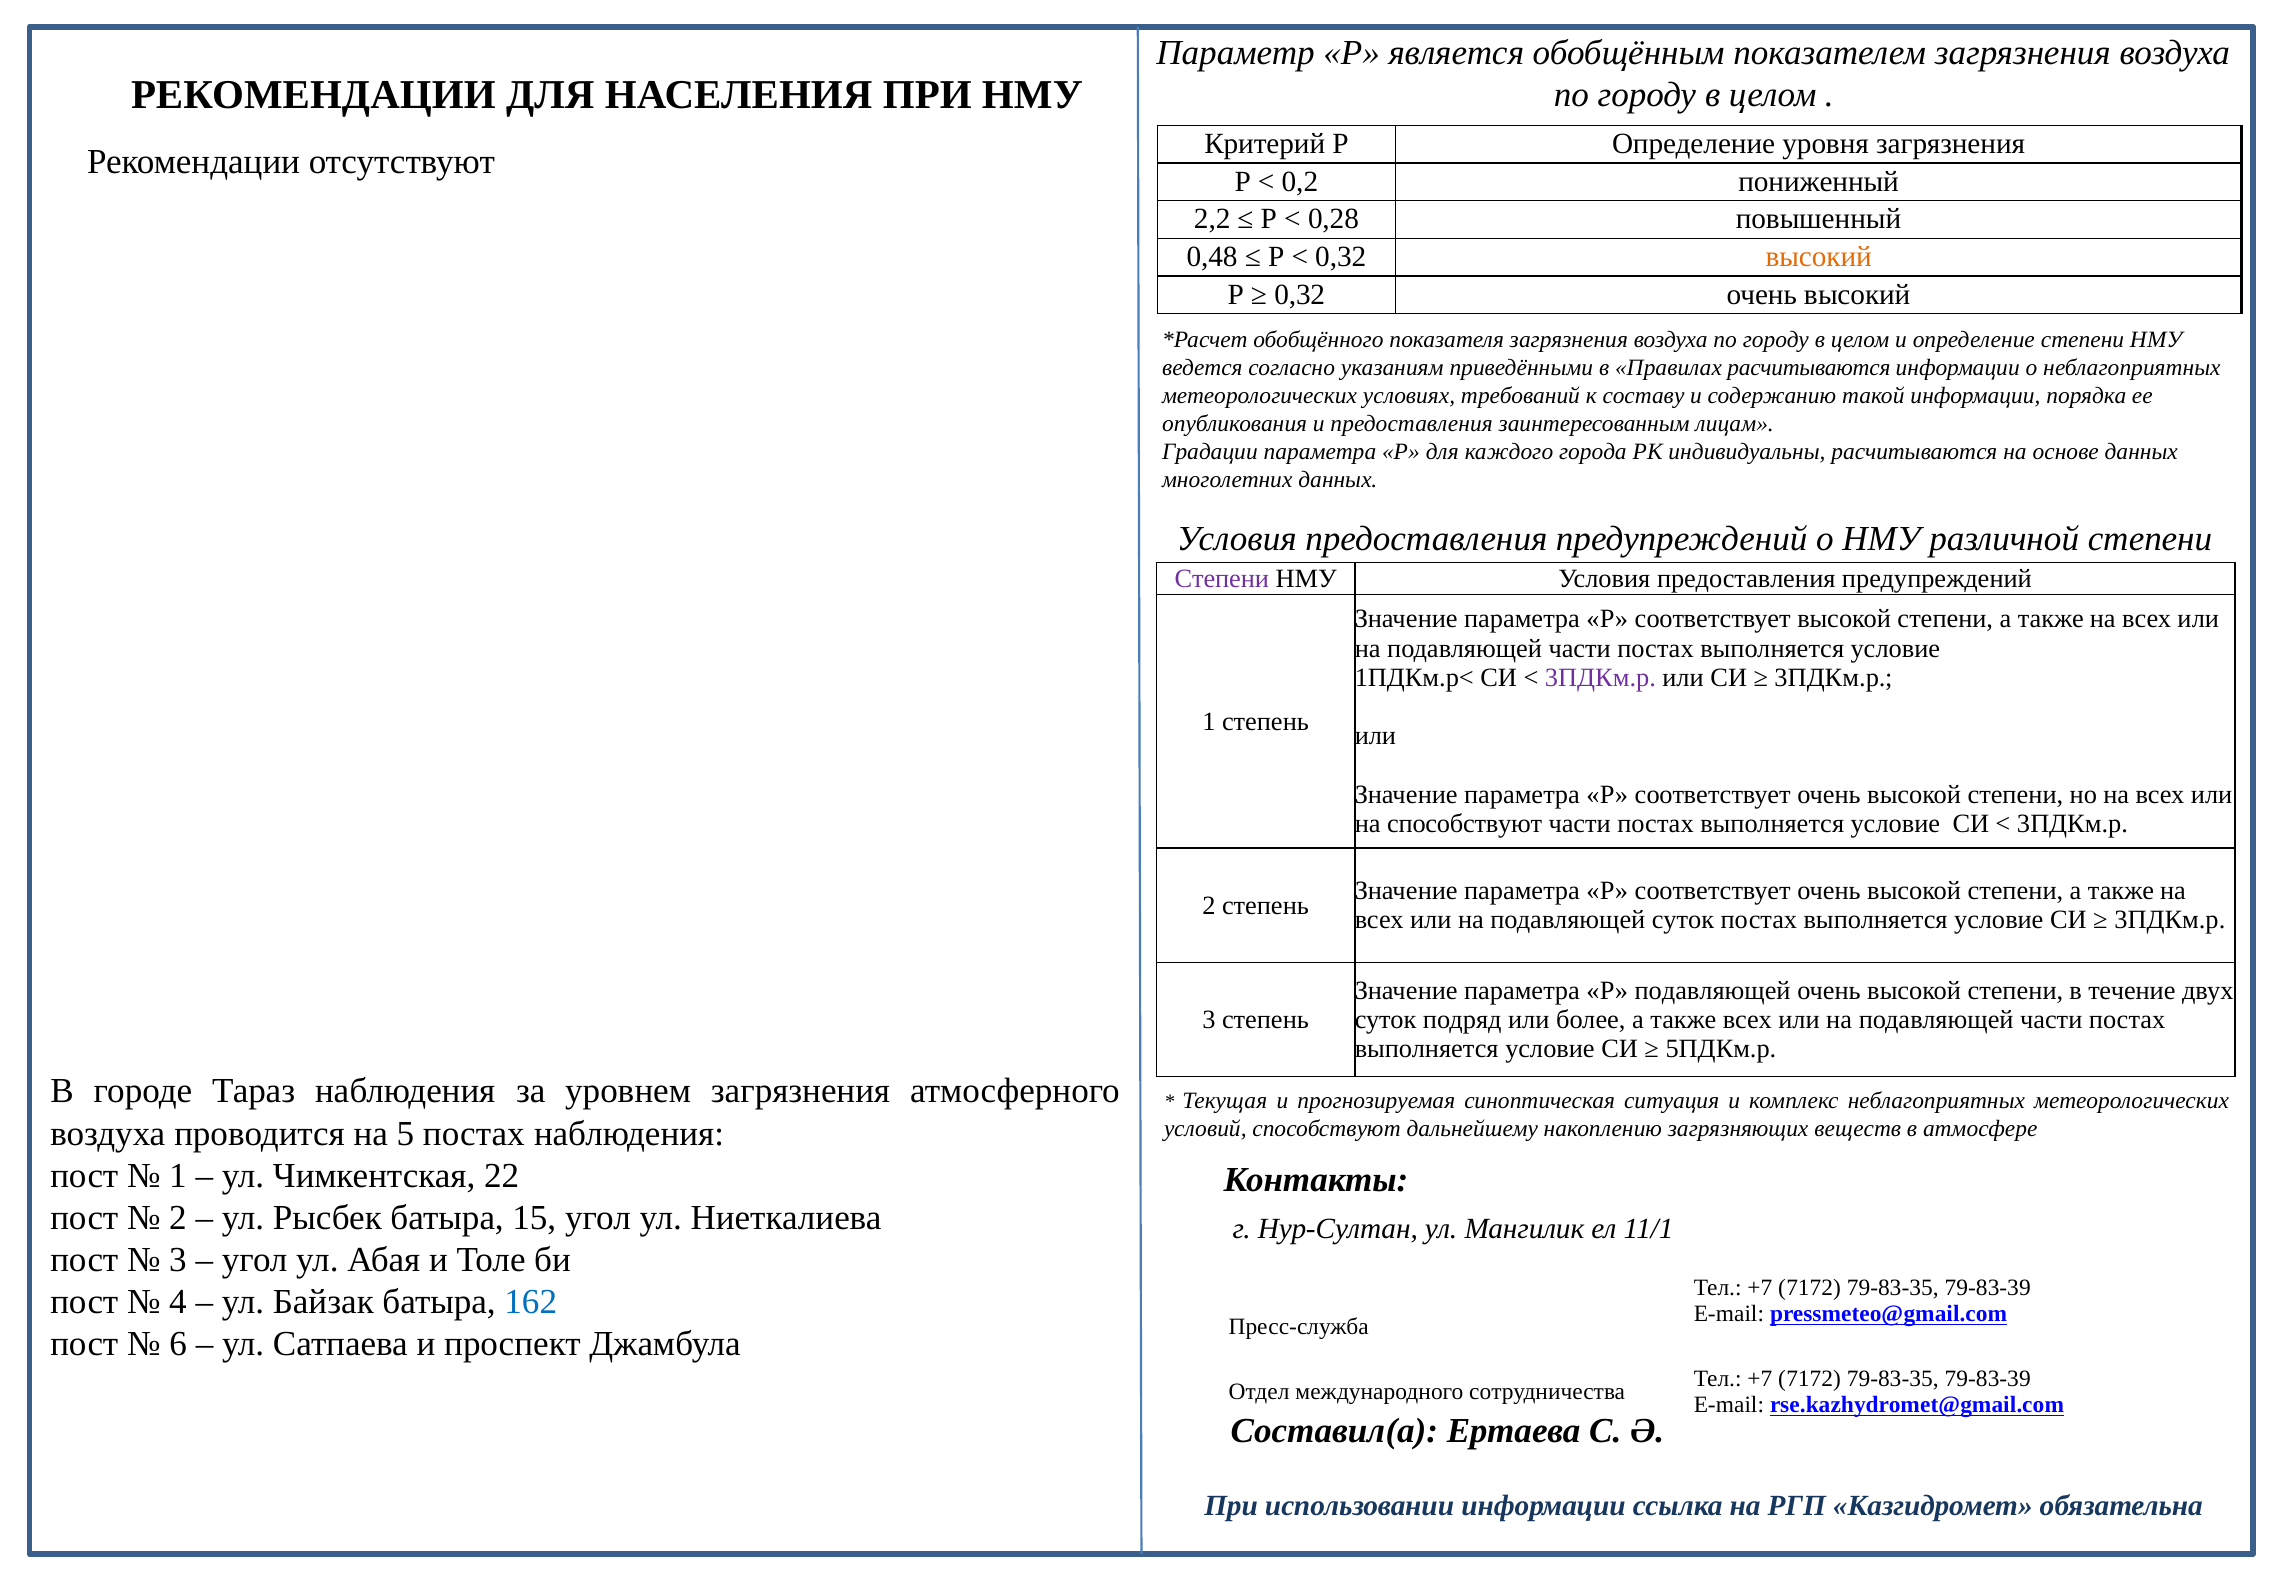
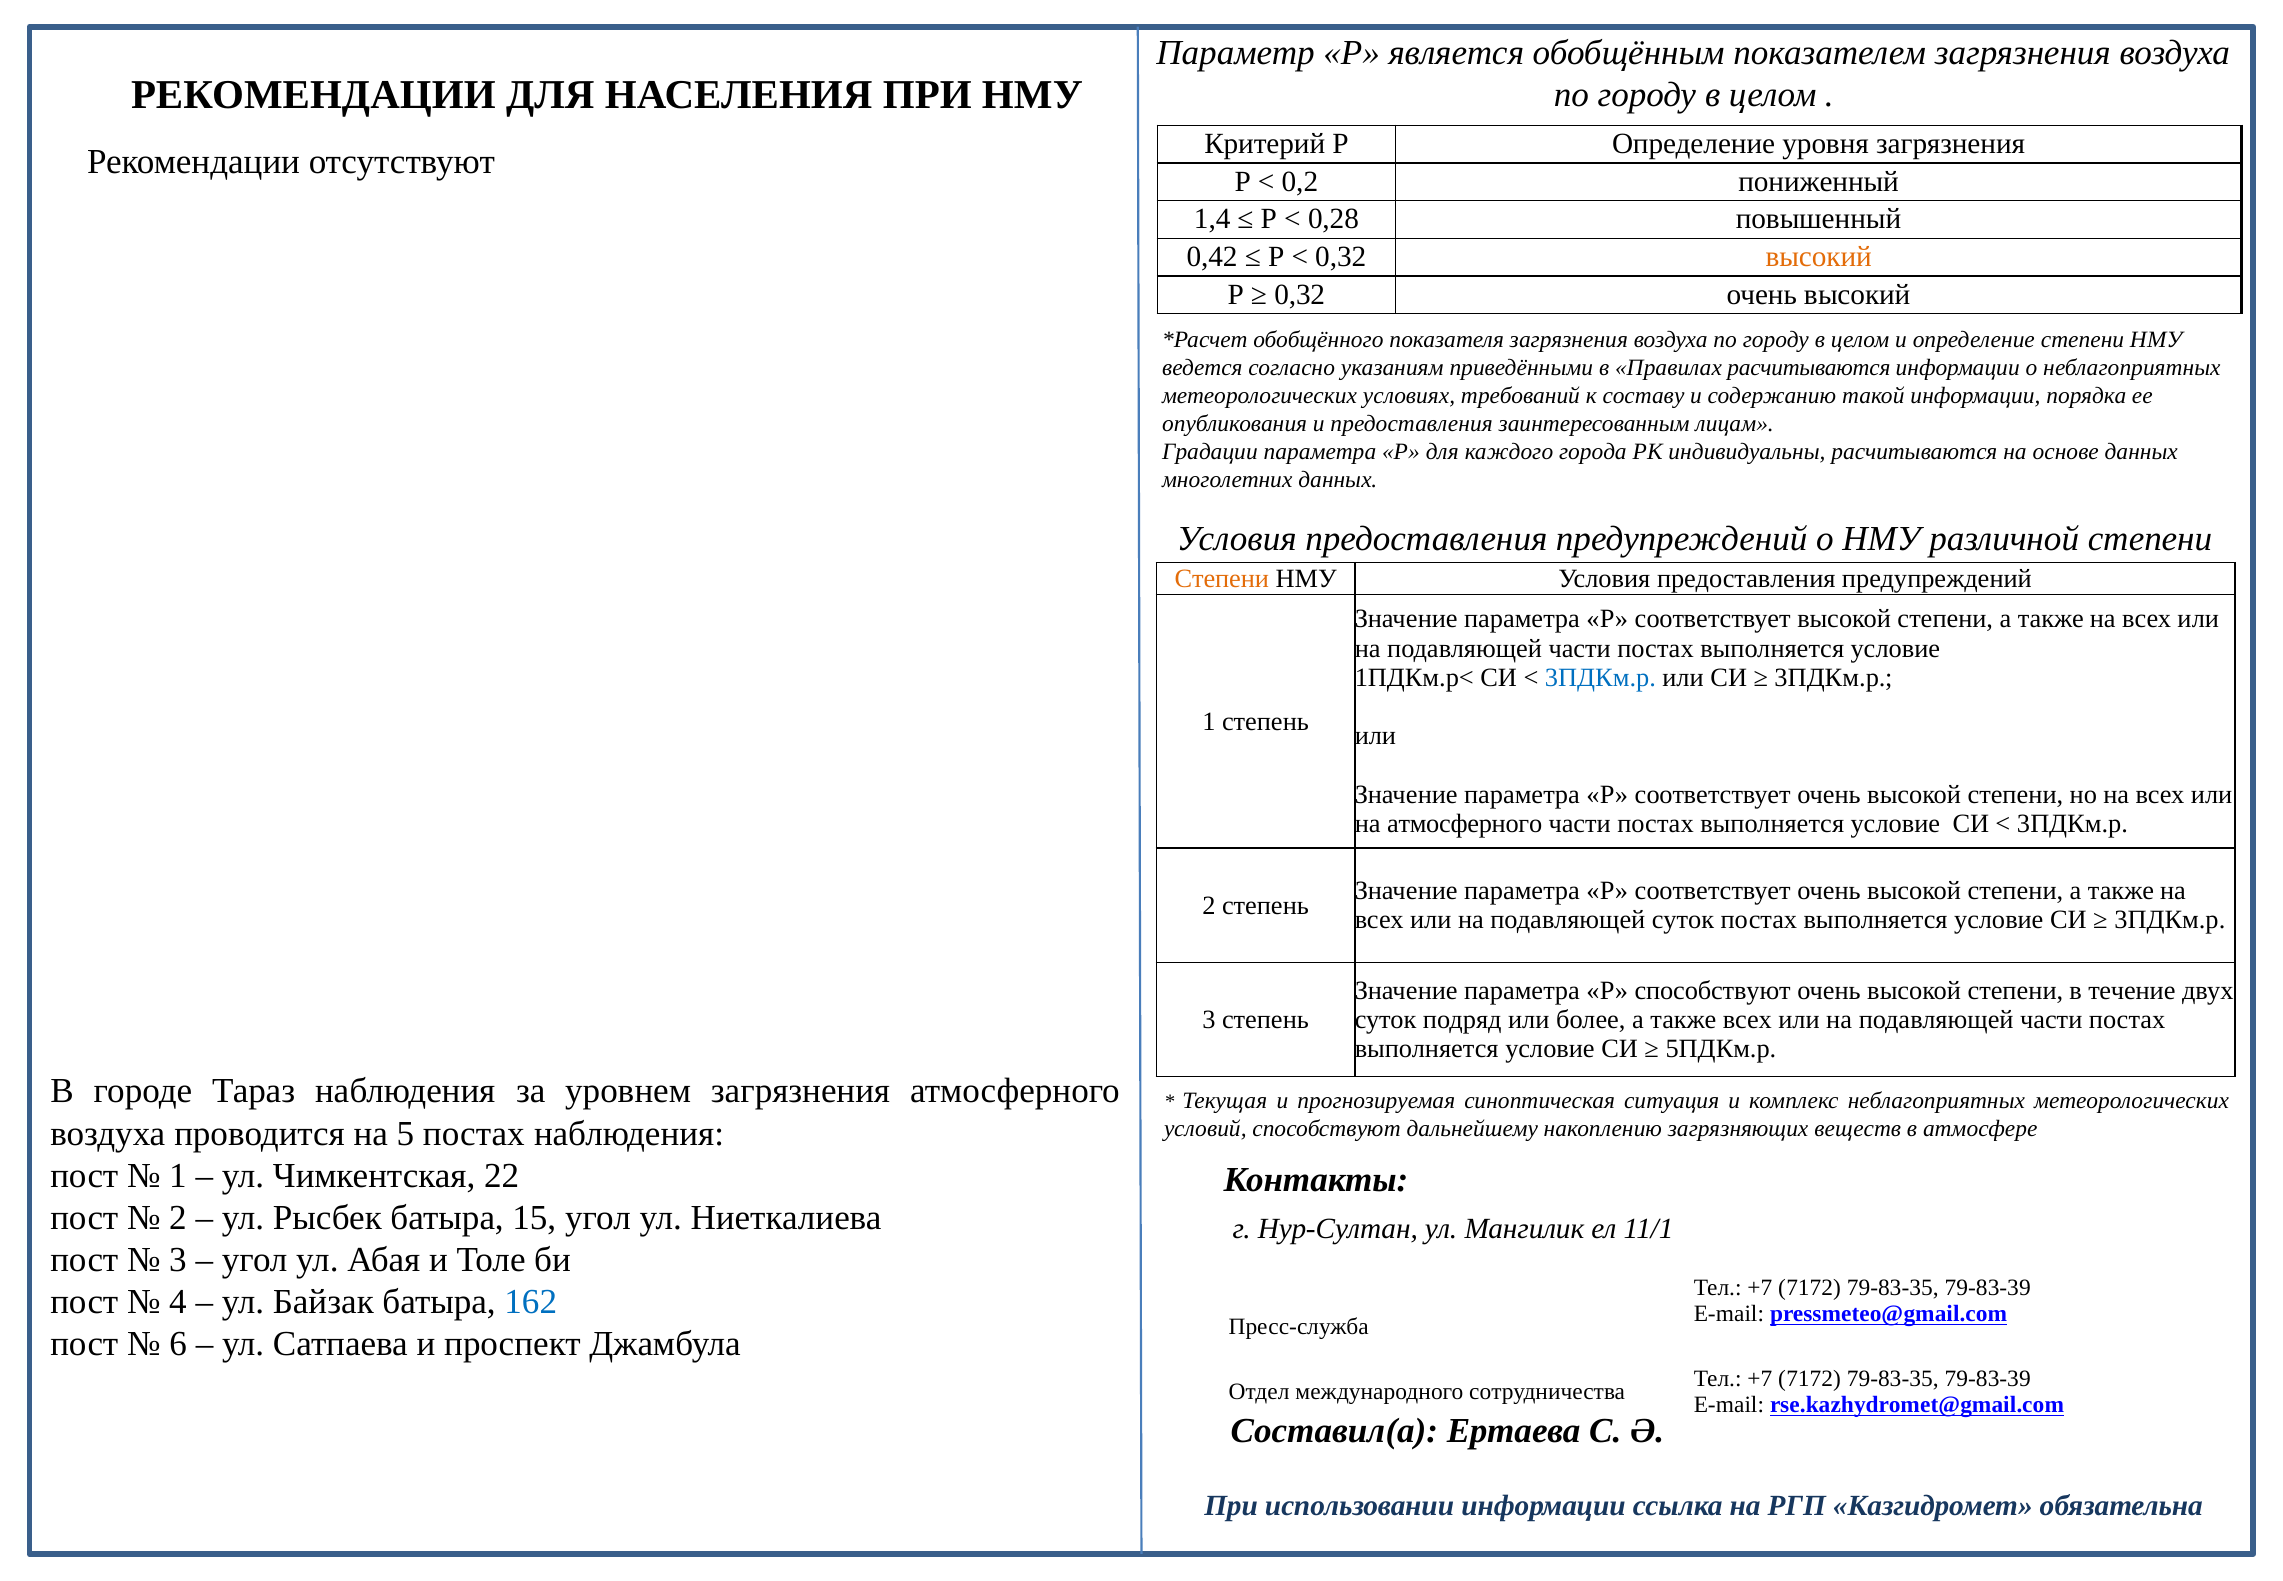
2,2: 2,2 -> 1,4 (1212, 219)
0,48: 0,48 -> 0,42 (1212, 257)
Степени colour: purple -> orange (1222, 578)
3ПДКм.р colour: purple -> blue (1600, 677)
на способствуют: способствуют -> атмосферного (1465, 823)
Р подавляющей: подавляющей -> способствуют (1713, 990)
